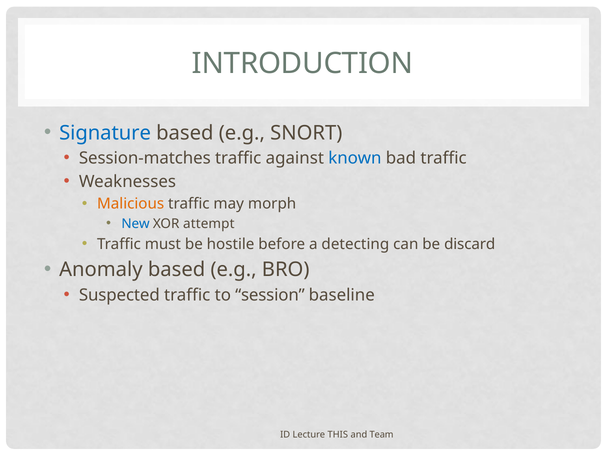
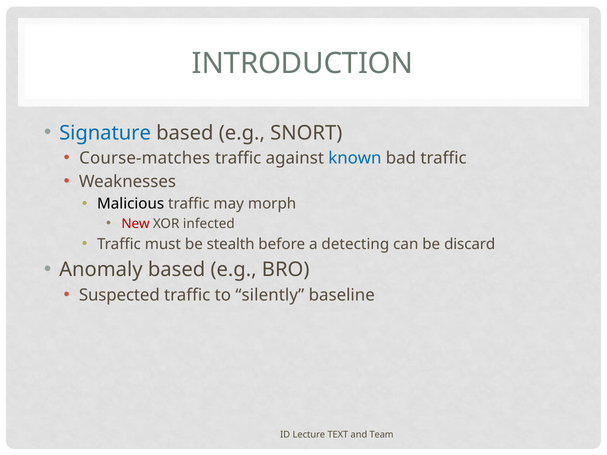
Session-matches: Session-matches -> Course-matches (145, 158)
Malicious colour: orange -> black (131, 204)
New colour: blue -> red (135, 224)
attempt: attempt -> infected (209, 224)
hostile: hostile -> stealth (231, 244)
session: session -> silently (270, 295)
THIS: THIS -> TEXT (338, 435)
